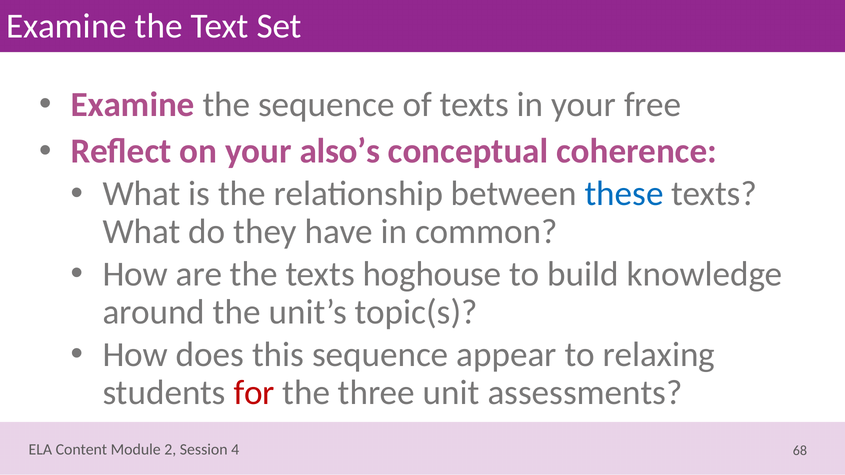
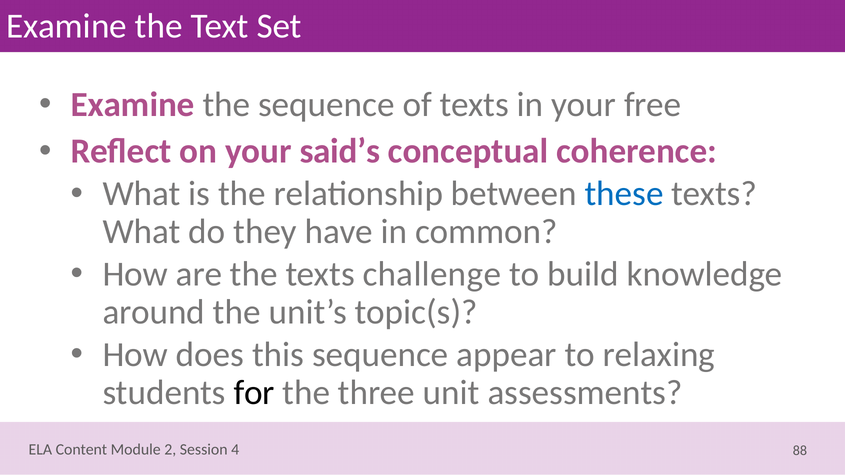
also’s: also’s -> said’s (340, 151)
hoghouse: hoghouse -> challenge (432, 274)
for colour: red -> black (254, 393)
68: 68 -> 88 (800, 451)
